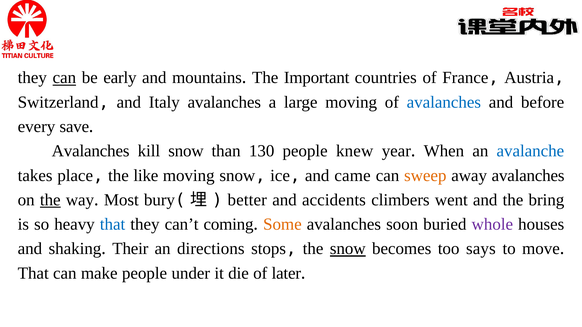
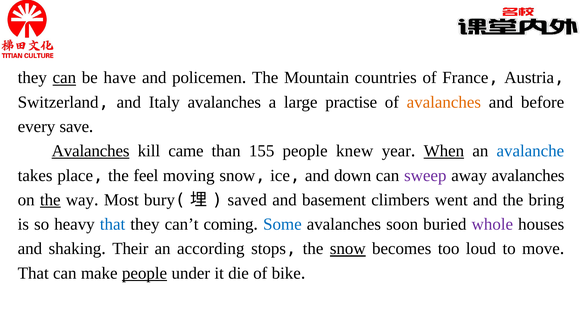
early: early -> have (120, 78)
mountains: mountains -> policemen (207, 78)
Important: Important -> Mountain (317, 78)
large moving: moving -> practise (351, 102)
avalanches colour: blue -> orange (444, 102)
Avalanches underline: none -> present (91, 151)
kill snow: snow -> came (186, 151)
130: 130 -> 155 (262, 151)
When underline: none -> present (444, 151)
like: like -> feel (146, 176)
came: came -> down (353, 176)
sweep colour: orange -> purple (425, 176)
better: better -> saved (247, 200)
accidents: accidents -> basement (334, 200)
Some colour: orange -> blue (282, 225)
directions: directions -> according (211, 249)
says: says -> loud (481, 249)
people underline: none -> present (145, 273)
later: later -> bike (286, 273)
